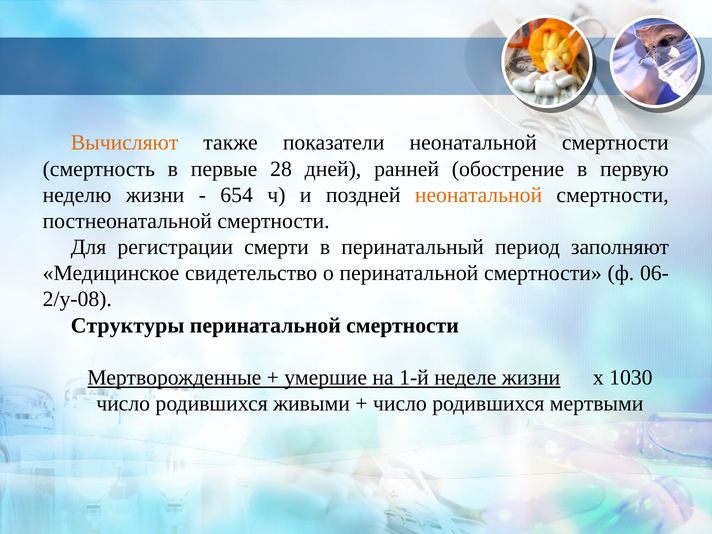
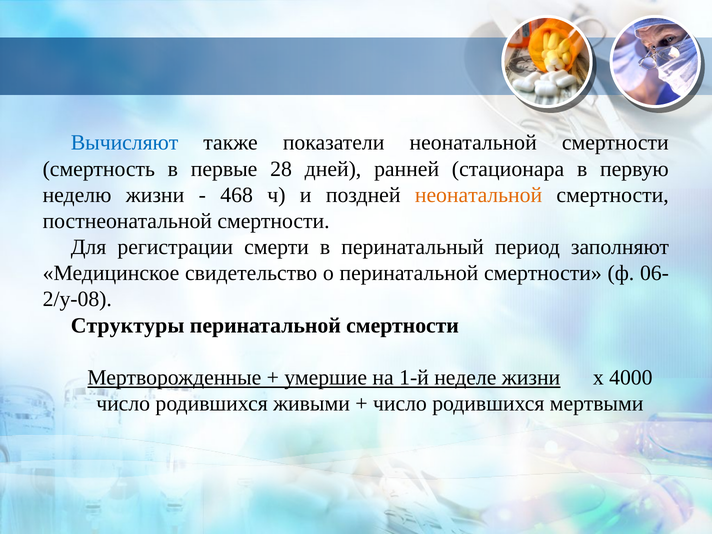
Вычисляют colour: orange -> blue (125, 143)
обострение: обострение -> стационара (508, 169)
654: 654 -> 468 (237, 195)
1030: 1030 -> 4000 (631, 378)
